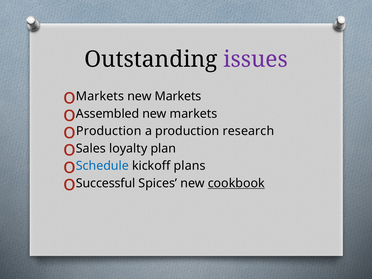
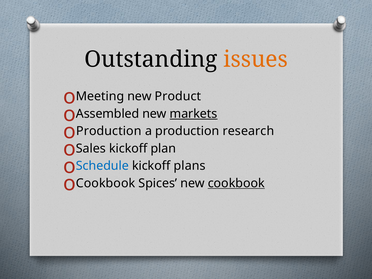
issues colour: purple -> orange (256, 59)
Markets: Markets -> Meeting (100, 96)
Markets: Markets -> Product (178, 96)
markets underline: none -> present (194, 114)
Sales loyalty: loyalty -> kickoff (128, 148)
Successful: Successful -> Cookbook (106, 183)
